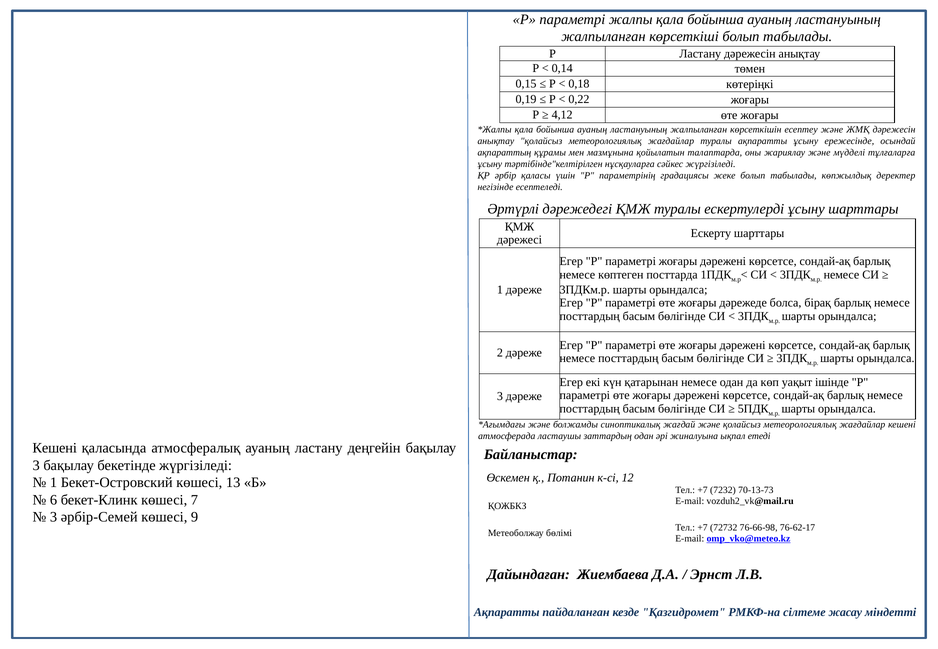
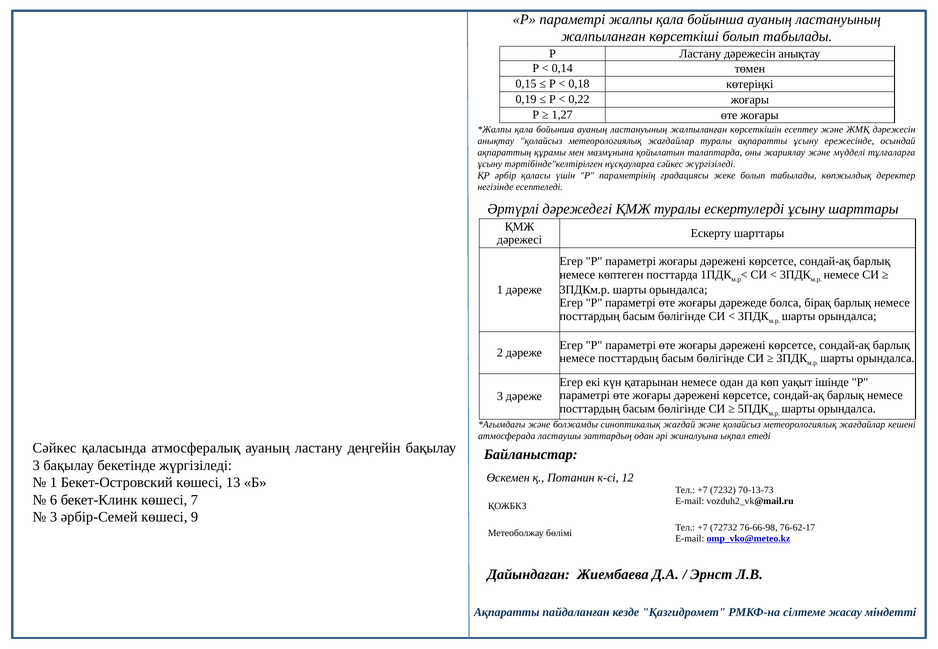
4,12: 4,12 -> 1,27 (562, 115)
Кешені: Кешені -> Сәйкес (55, 448)
